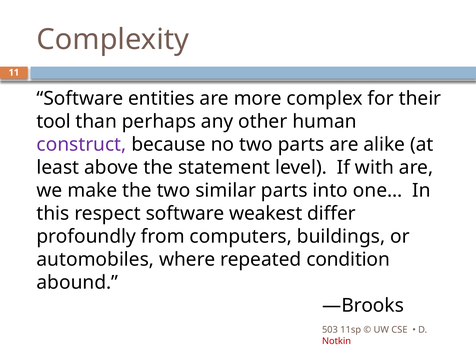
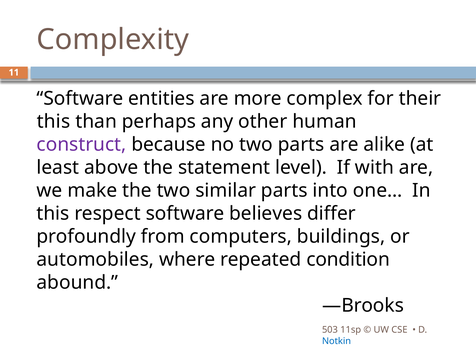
tool: tool -> this (53, 122)
weakest: weakest -> believes (266, 214)
Notkin colour: red -> blue (337, 341)
